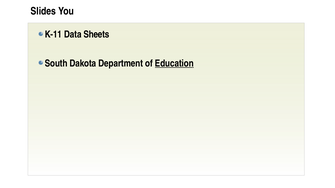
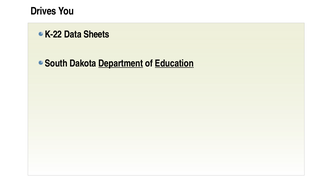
Slides: Slides -> Drives (43, 11)
K-11: K-11 -> K-22 (53, 35)
Department underline: none -> present (121, 63)
